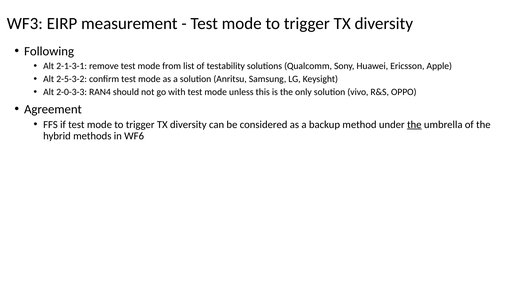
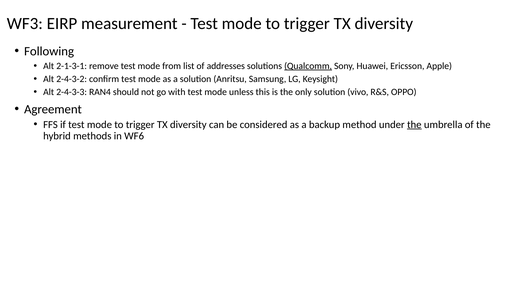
testability: testability -> addresses (226, 66)
Qualcomm underline: none -> present (308, 66)
2-5-3-2: 2-5-3-2 -> 2-4-3-2 (72, 79)
2-0-3-3: 2-0-3-3 -> 2-4-3-3 (72, 92)
